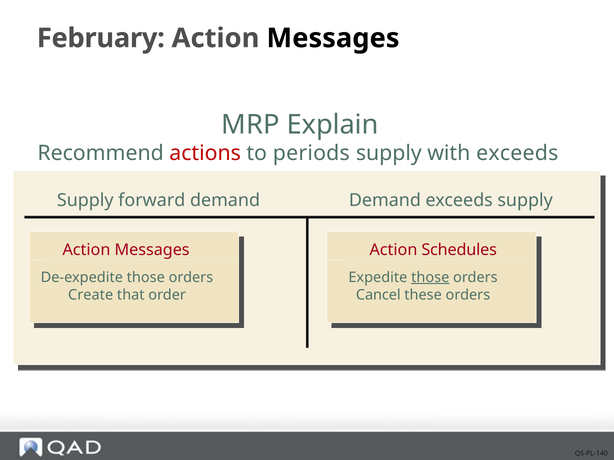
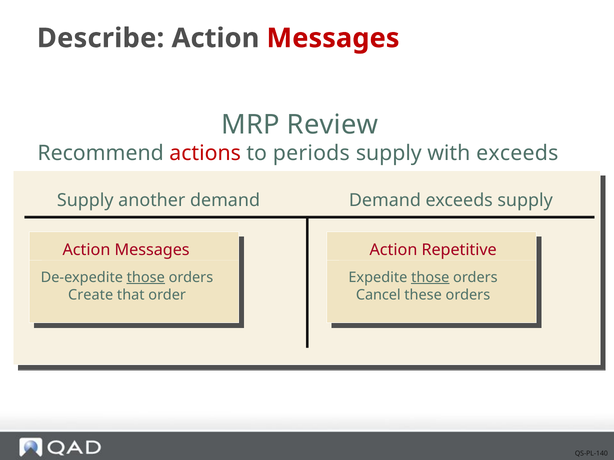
February: February -> Describe (101, 38)
Messages colour: black -> red (333, 38)
Explain: Explain -> Review (332, 125)
forward: forward -> another (152, 200)
Schedules: Schedules -> Repetitive (459, 250)
those underline: none -> present (146, 278)
